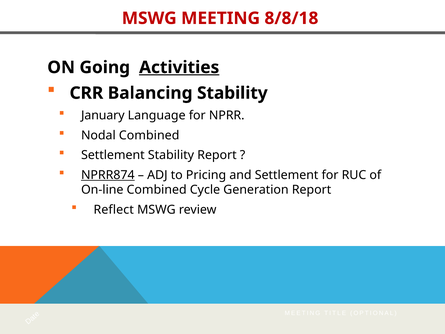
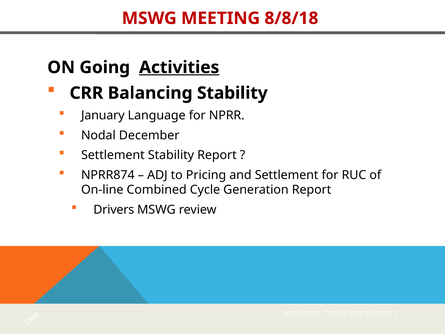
Nodal Combined: Combined -> December (149, 135)
NPRR874 underline: present -> none (108, 175)
Reflect: Reflect -> Drivers (114, 209)
